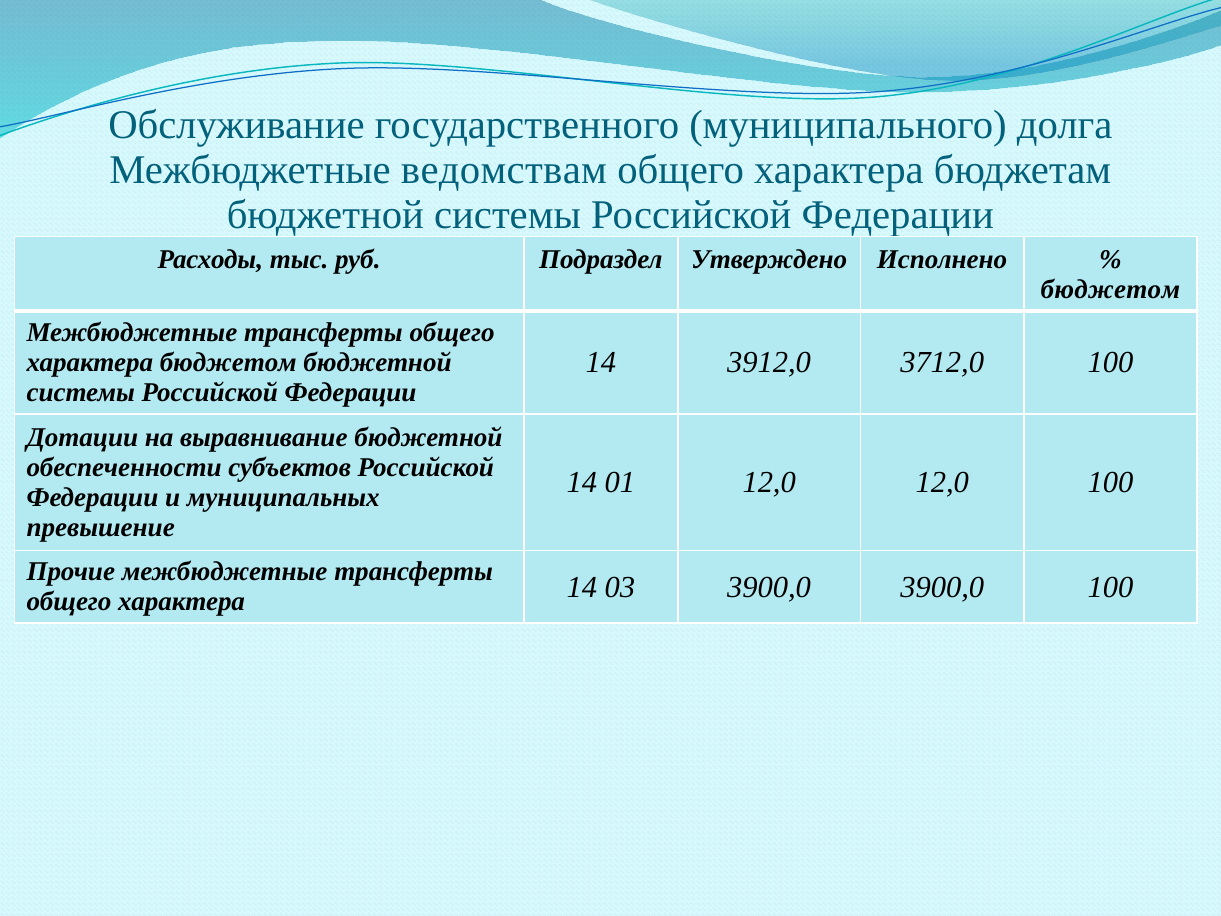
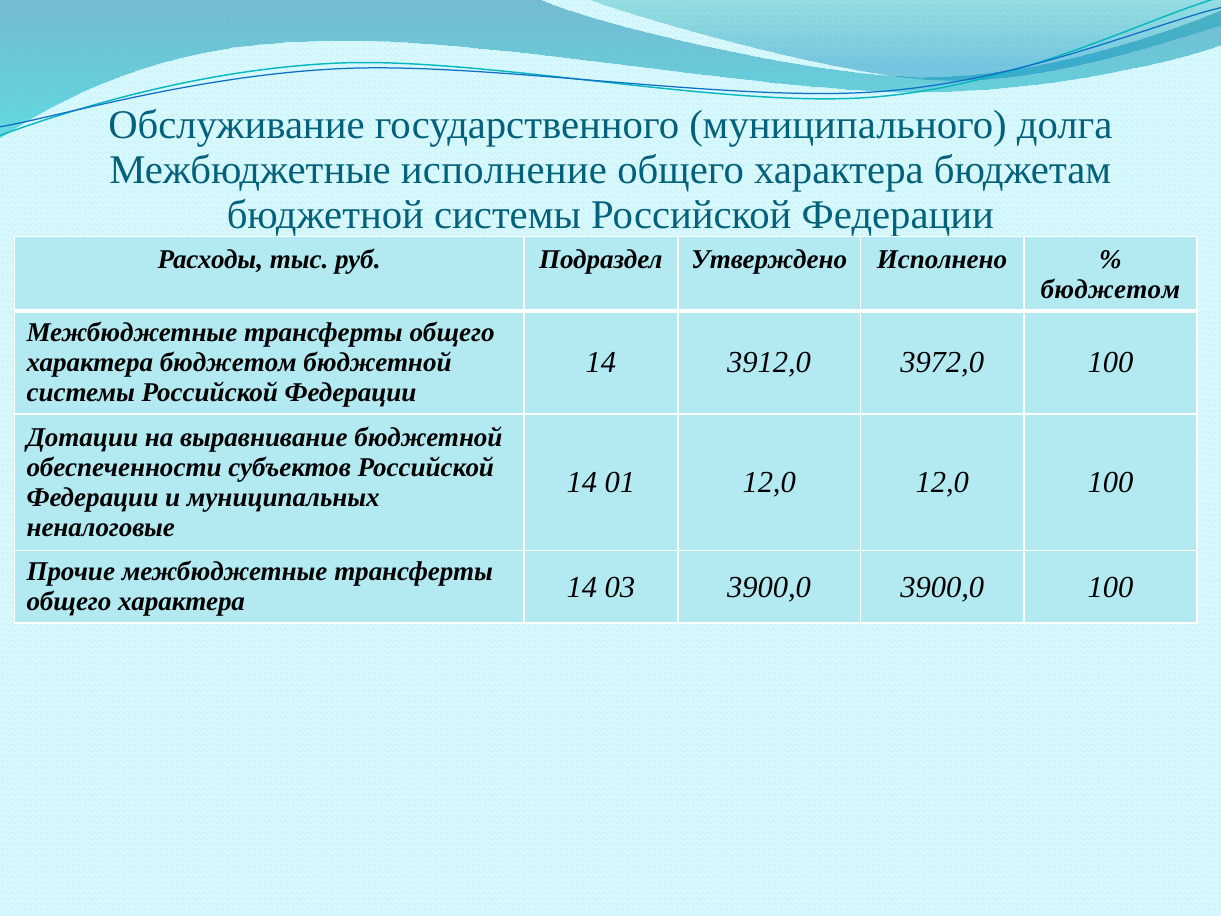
ведомствам: ведомствам -> исполнение (504, 170)
3712,0: 3712,0 -> 3972,0 (942, 363)
превышение: превышение -> неналоговые (101, 527)
